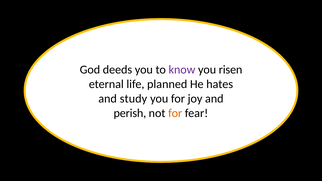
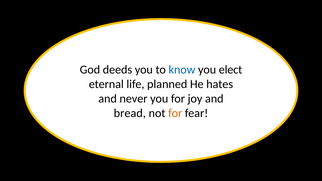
know colour: purple -> blue (182, 70)
risen: risen -> elect (231, 70)
study: study -> never (134, 99)
perish: perish -> bread (130, 113)
